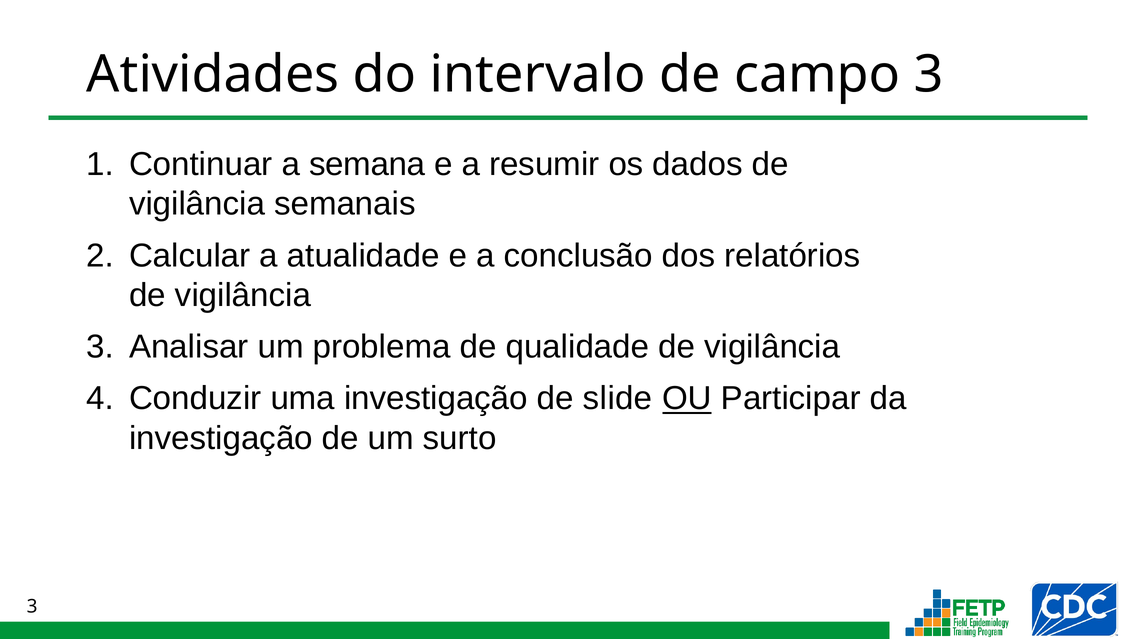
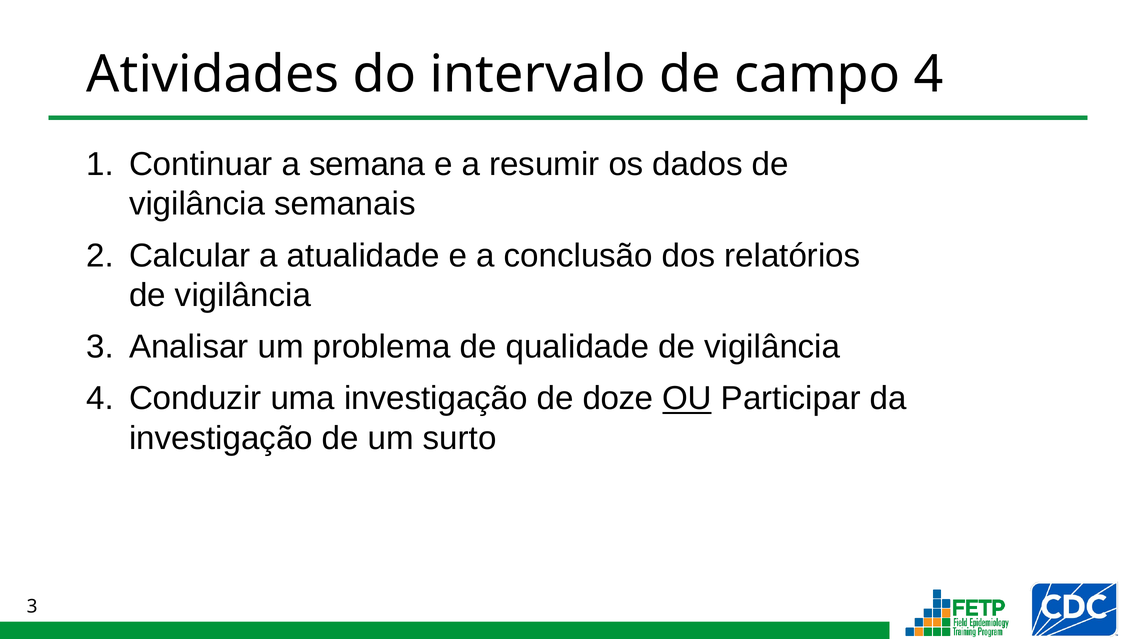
campo 3: 3 -> 4 (929, 75)
slide: slide -> doze (618, 399)
